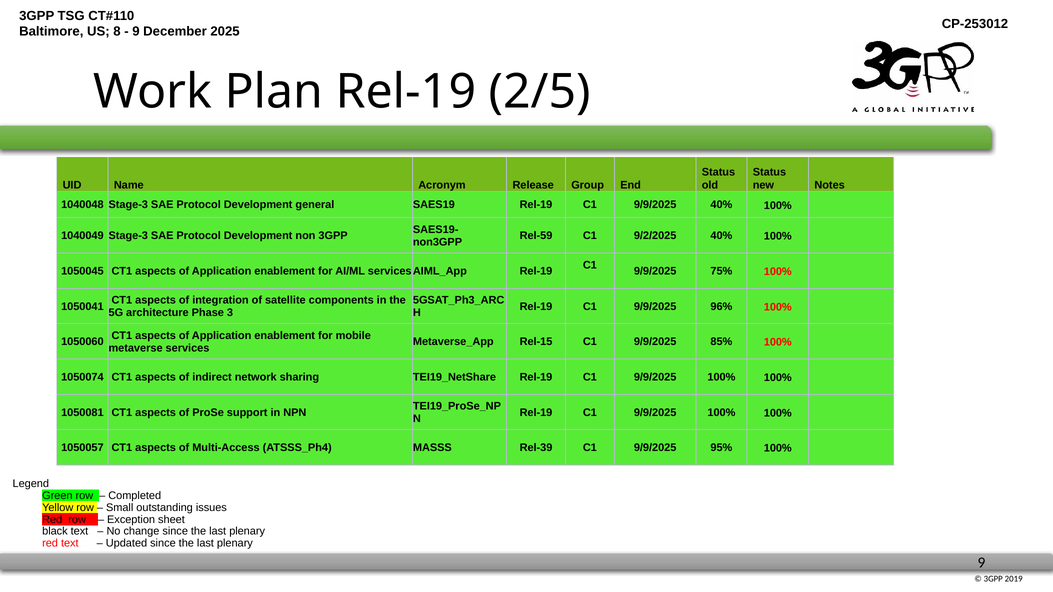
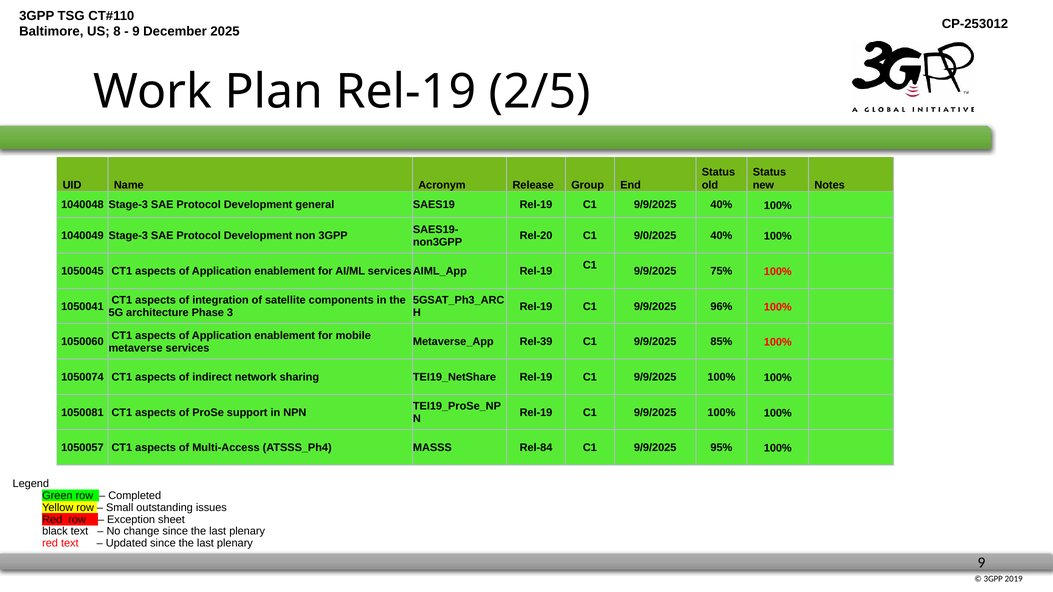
Rel-59: Rel-59 -> Rel-20 (536, 236)
9/2/2025: 9/2/2025 -> 9/0/2025 (655, 236)
Rel-15: Rel-15 -> Rel-39 (536, 342)
Rel-39: Rel-39 -> Rel-84 (536, 448)
